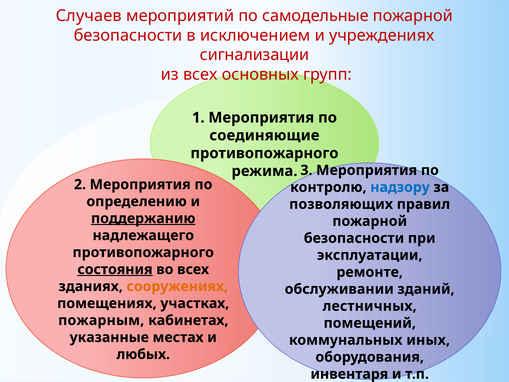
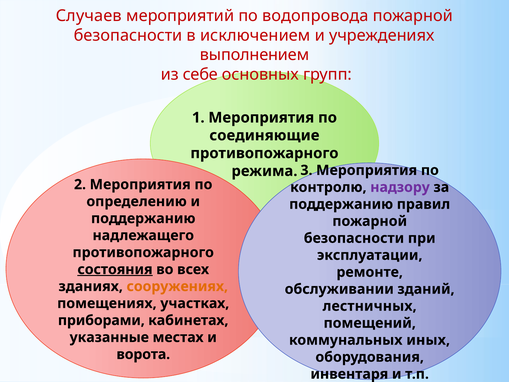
самодельные: самодельные -> водопровода (315, 16)
сигнализации: сигнализации -> выполнением (255, 55)
из всех: всех -> себе (200, 74)
надзору colour: blue -> purple (400, 187)
позволяющих: позволяющих -> поддержанию (341, 204)
поддержанию underline: present -> none (143, 218)
пожарным: пожарным -> приборами (101, 320)
любых: любых -> ворота (143, 354)
